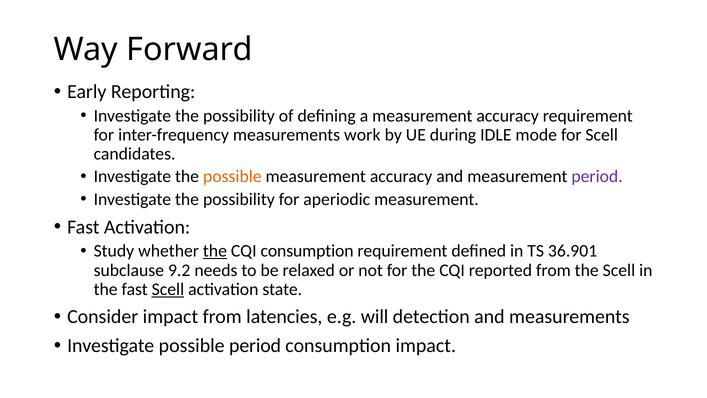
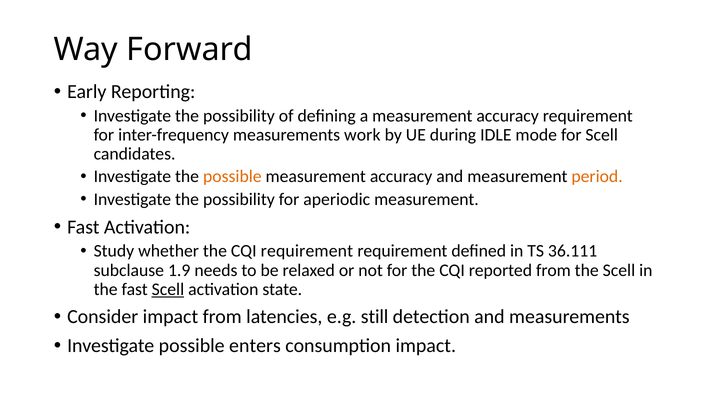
period colour: purple -> orange (597, 176)
the underline: present -> none (215, 251)
CQI consumption: consumption -> requirement (307, 251)
36.901: 36.901 -> 36.111 (573, 251)
9.2: 9.2 -> 1.9 (179, 270)
will: will -> still (375, 317)
possible period: period -> enters (255, 346)
